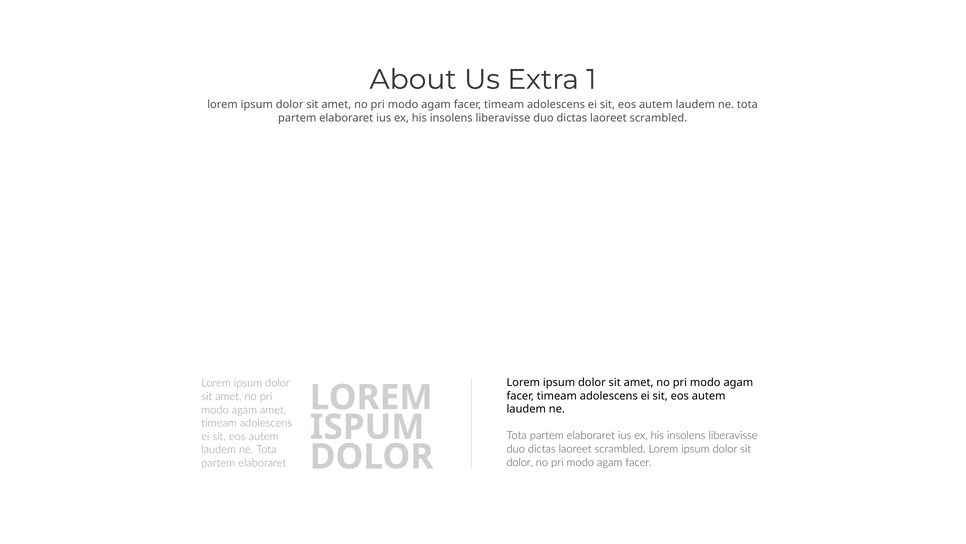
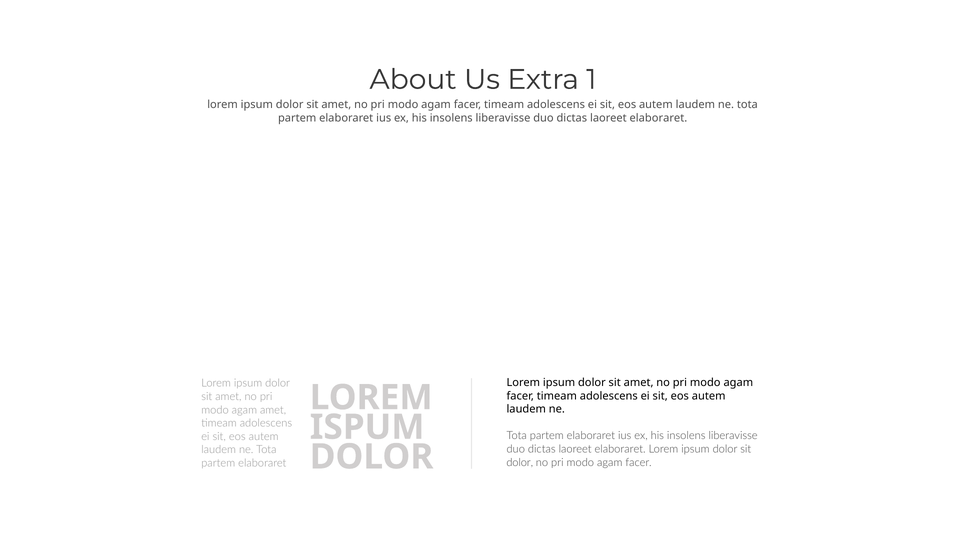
scrambled: scrambled -> elaboraret (658, 118)
scrambled: scrambled -> elaboraret (620, 449)
